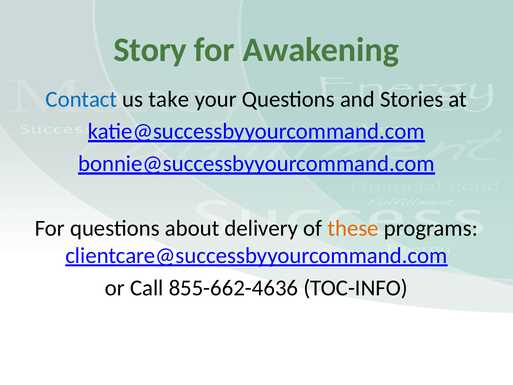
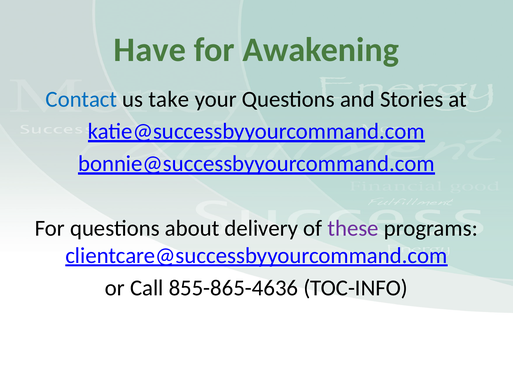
Story: Story -> Have (150, 50)
these colour: orange -> purple (353, 228)
855-662-4636: 855-662-4636 -> 855-865-4636 (233, 288)
